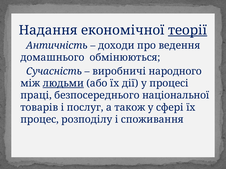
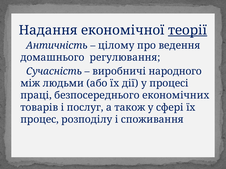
доходи: доходи -> цілому (116, 46)
обмінюються: обмінюються -> регулювання (125, 58)
людьми underline: present -> none (63, 84)
національної: національної -> економічних (176, 96)
